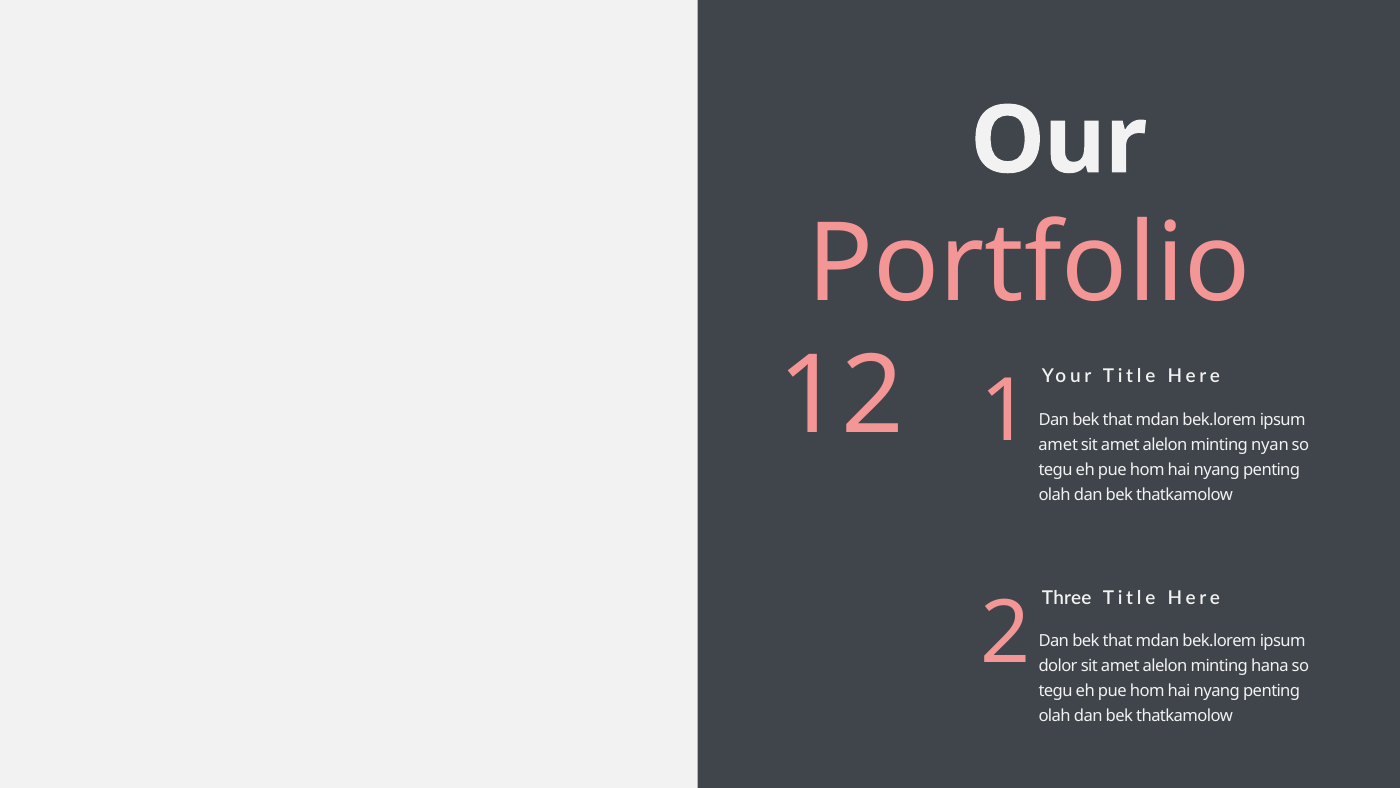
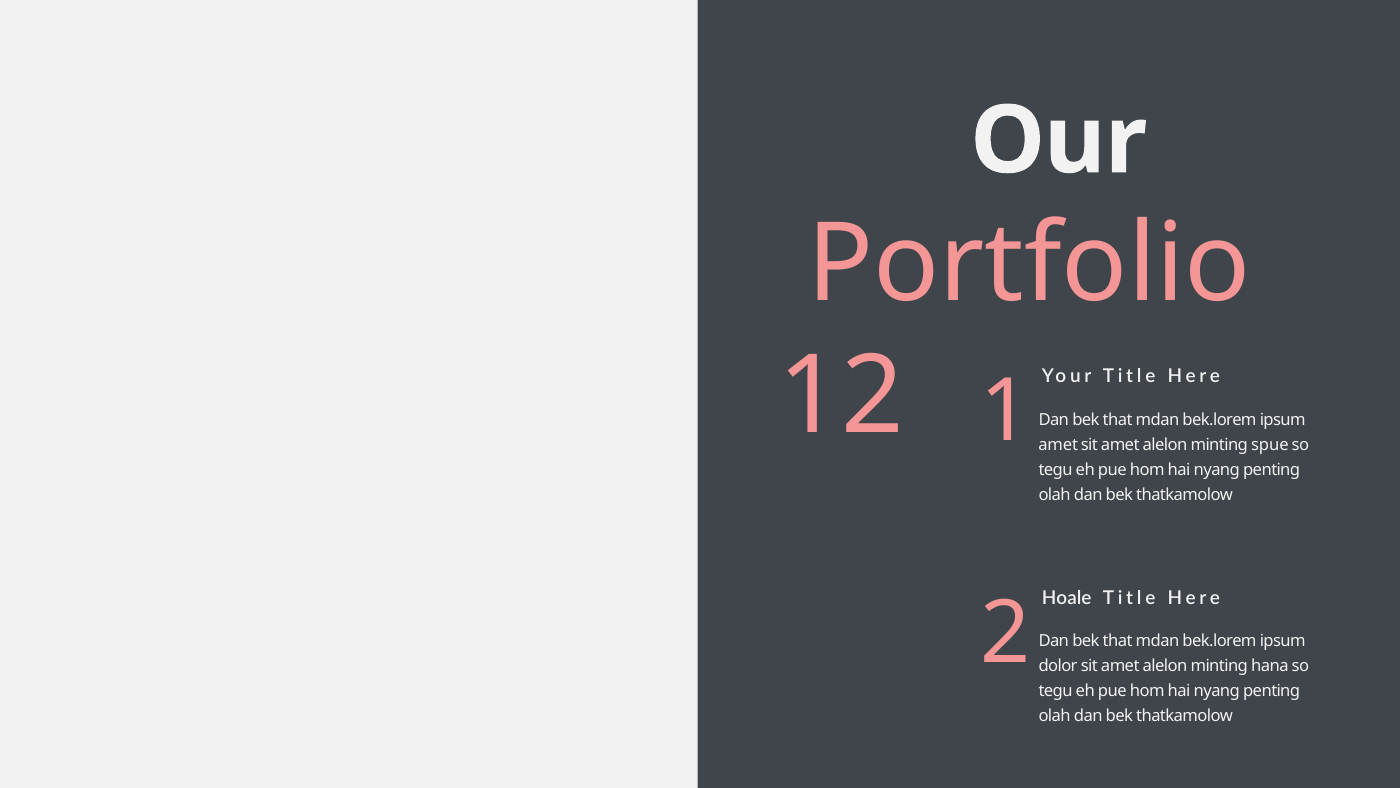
nyan: nyan -> spue (1270, 445)
Three: Three -> Hoale (1067, 598)
